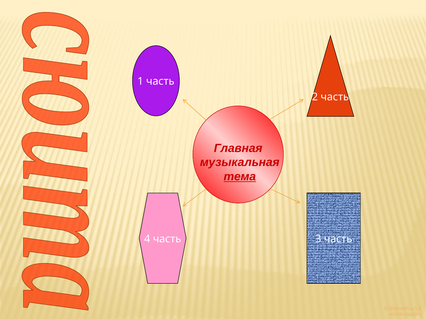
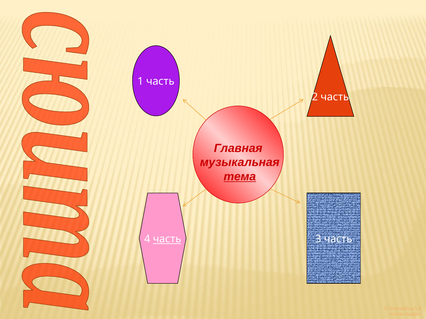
часть underline: none -> present (167, 239)
